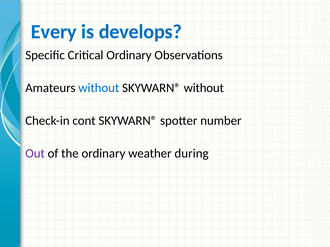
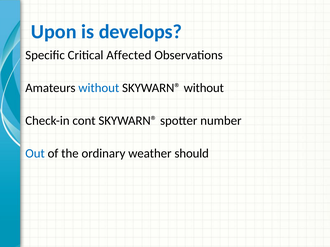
Every: Every -> Upon (54, 32)
Critical Ordinary: Ordinary -> Affected (129, 55)
Out colour: purple -> blue (35, 154)
during: during -> should (192, 154)
